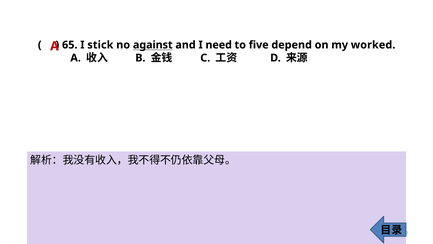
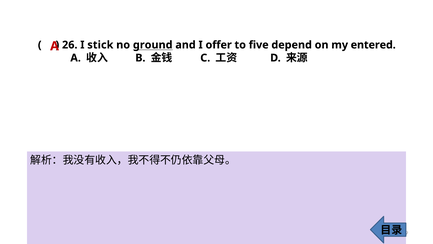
65: 65 -> 26 (70, 45)
against: against -> ground (153, 45)
need: need -> offer (219, 45)
worked: worked -> entered (373, 45)
